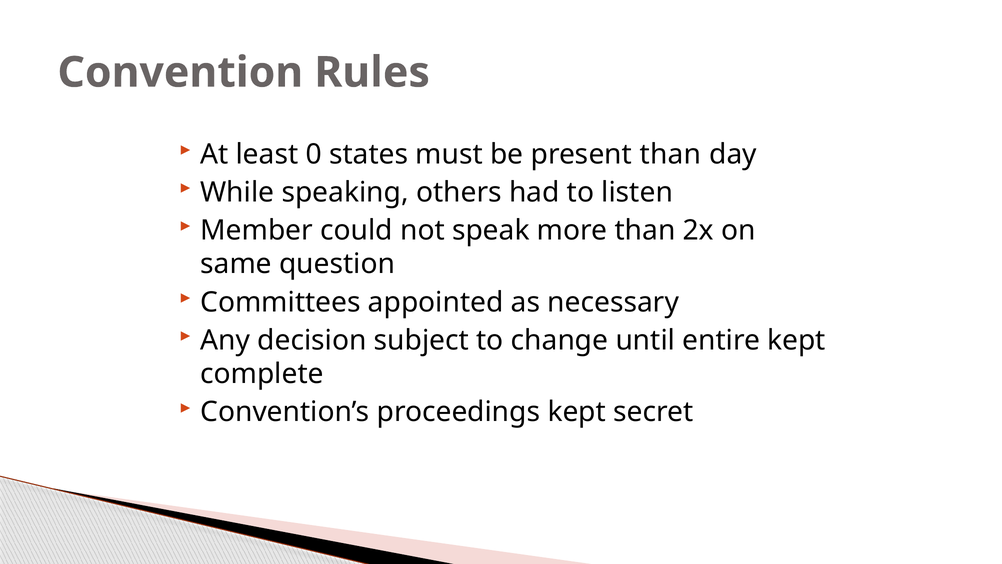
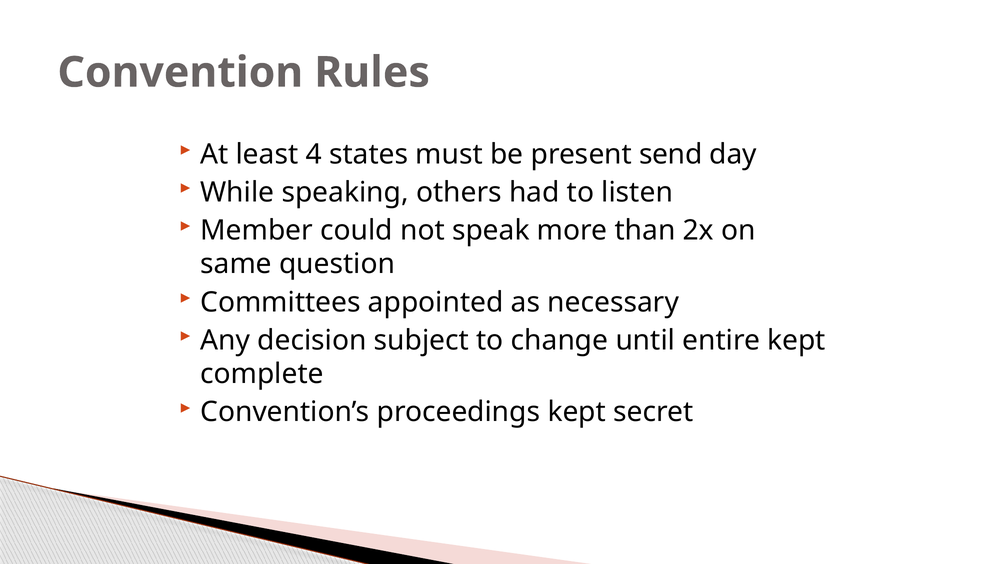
0: 0 -> 4 (314, 154)
present than: than -> send (671, 154)
